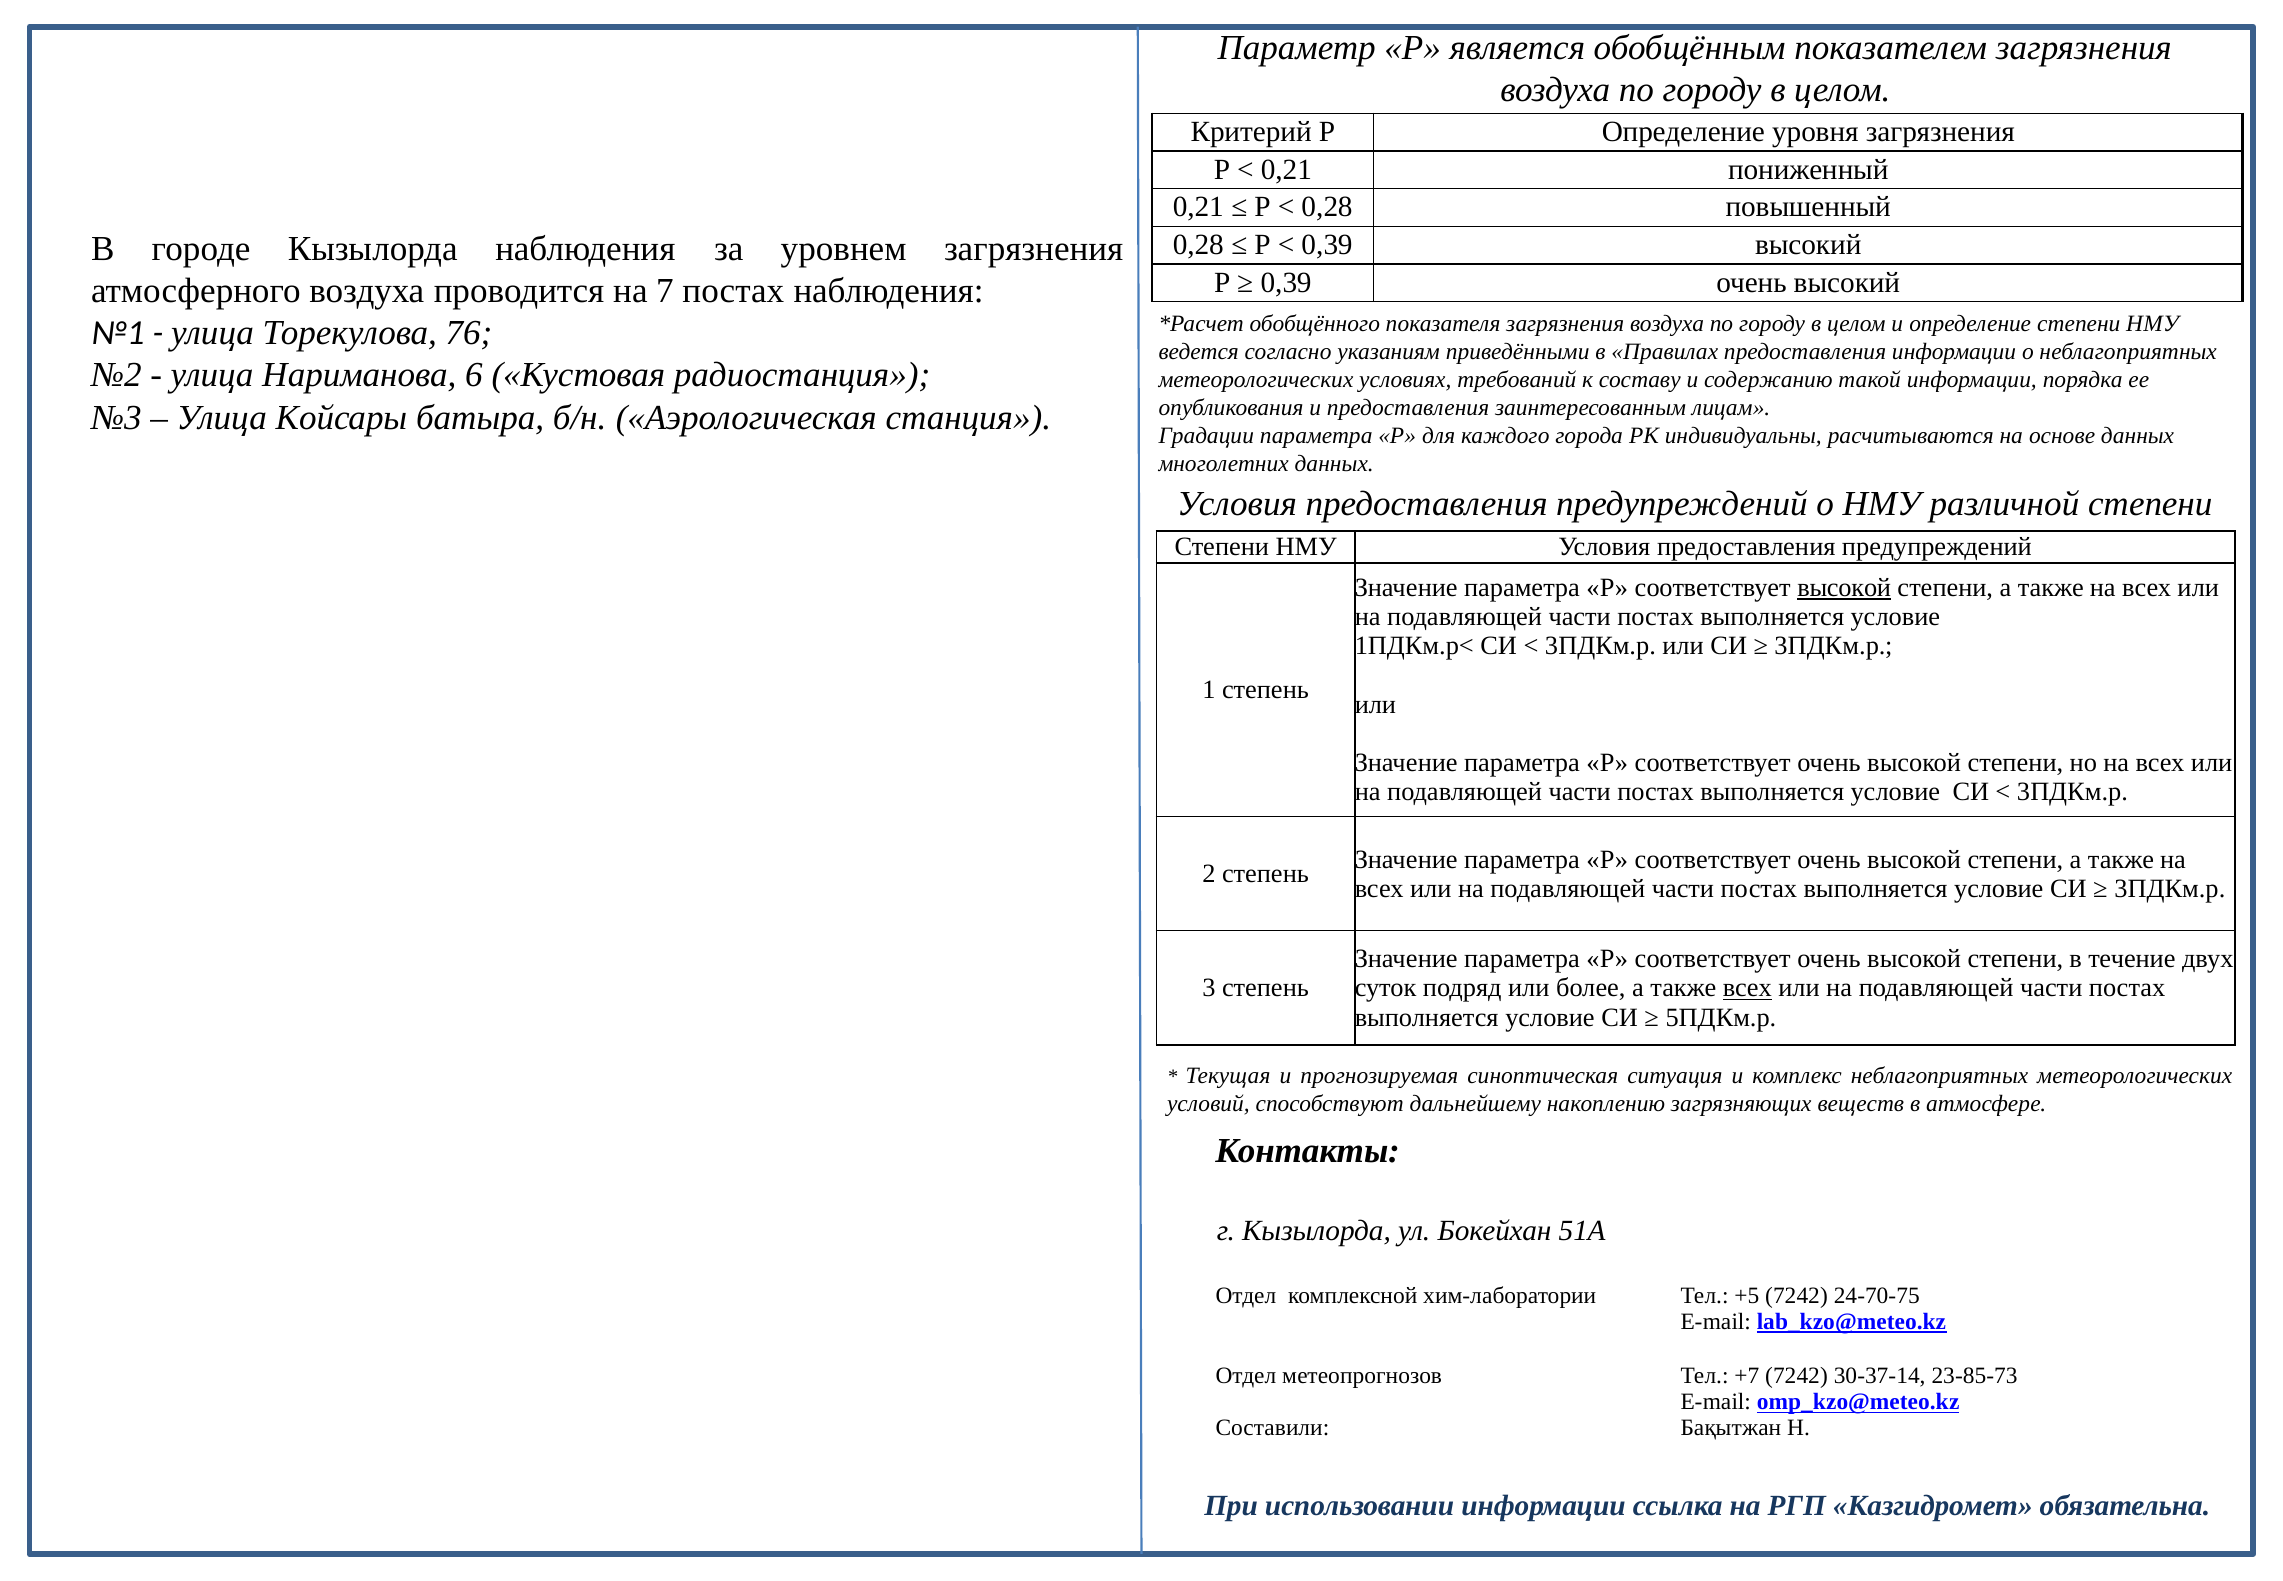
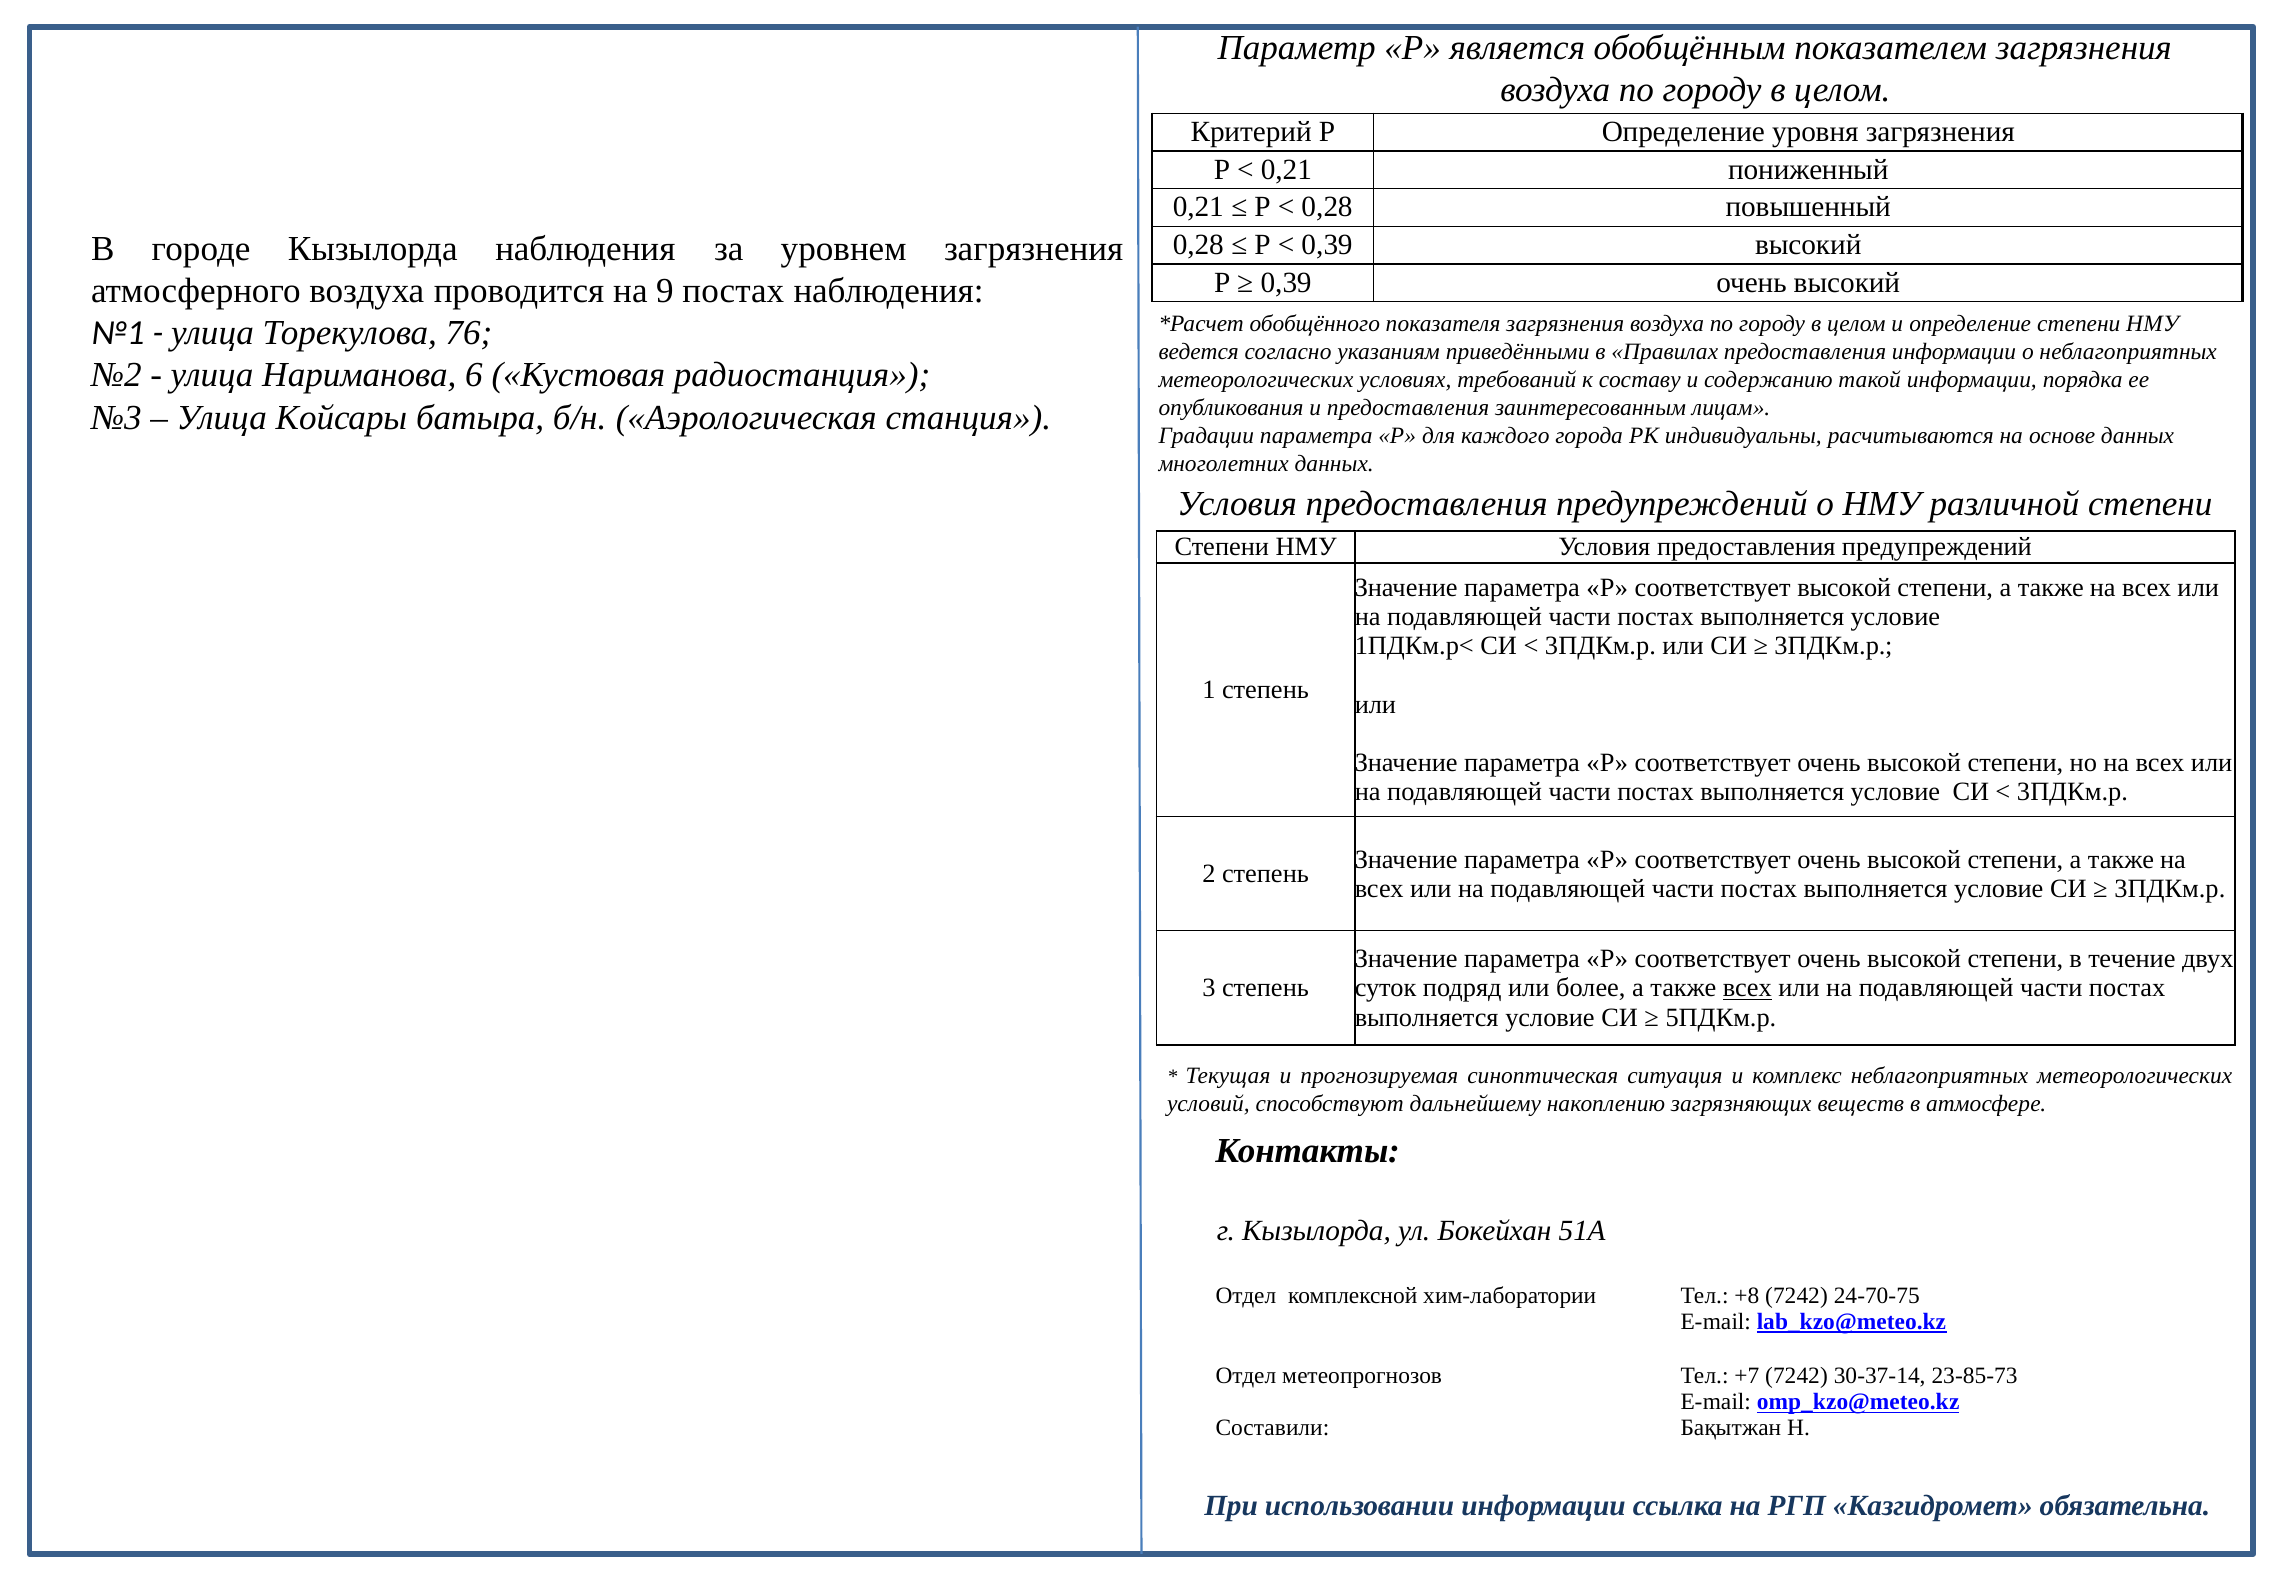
7: 7 -> 9 (665, 291)
высокой underline: present -> none (1844, 588)
+5: +5 -> +8 (1747, 1295)
